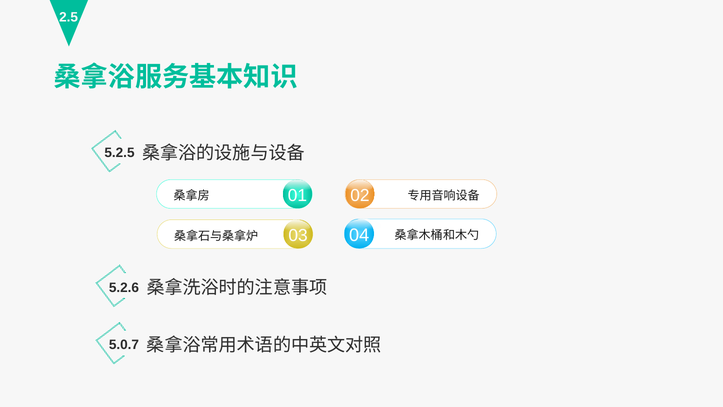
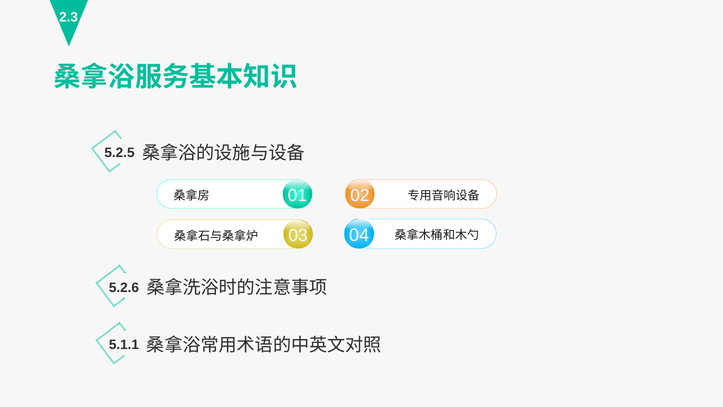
2.5: 2.5 -> 2.3 (69, 17)
5.0.7: 5.0.7 -> 5.1.1 (124, 345)
